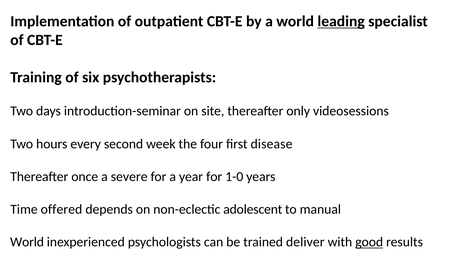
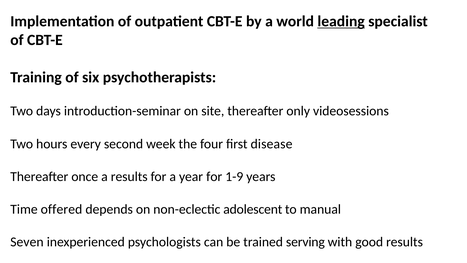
a severe: severe -> results (129, 176)
1-0: 1-0 -> 1-9 (234, 176)
World: World -> Seven (27, 242)
deliver: deliver -> serving (305, 242)
good underline: present -> none (369, 242)
